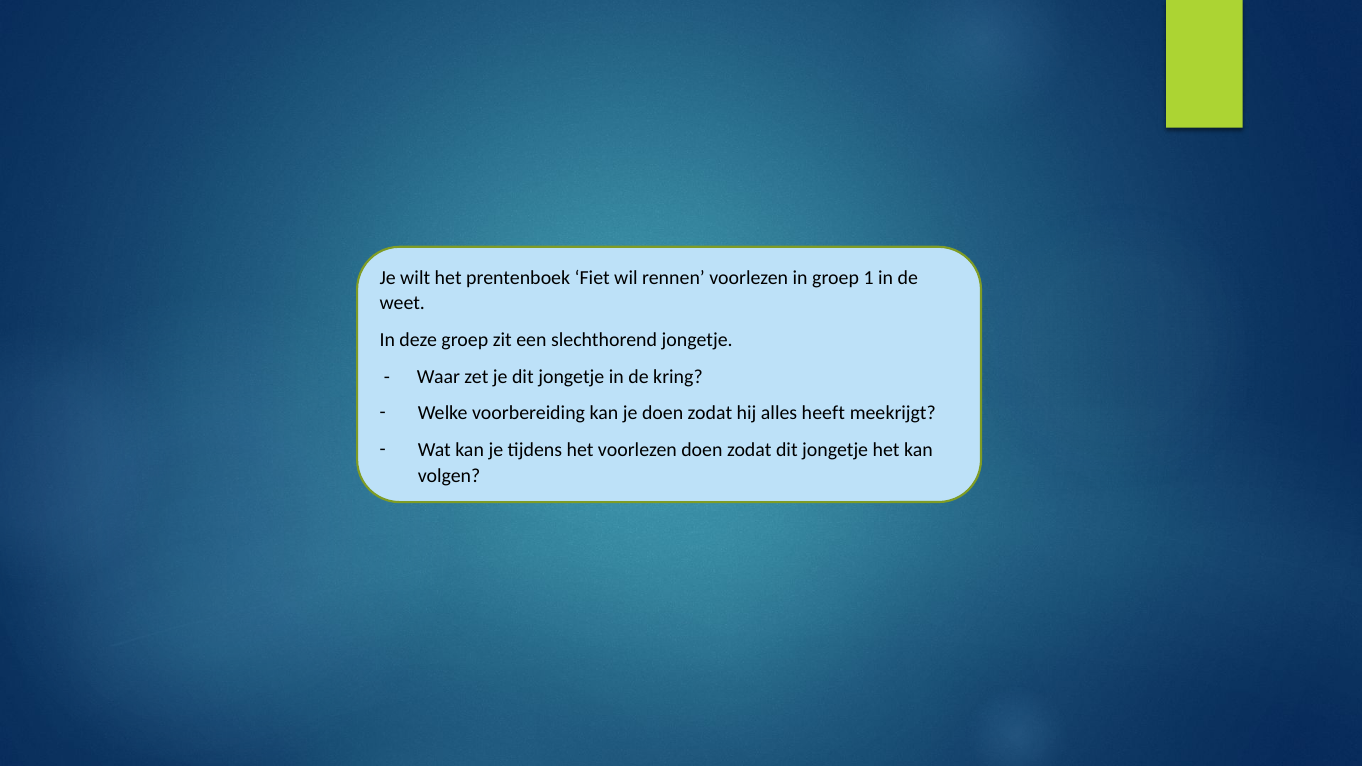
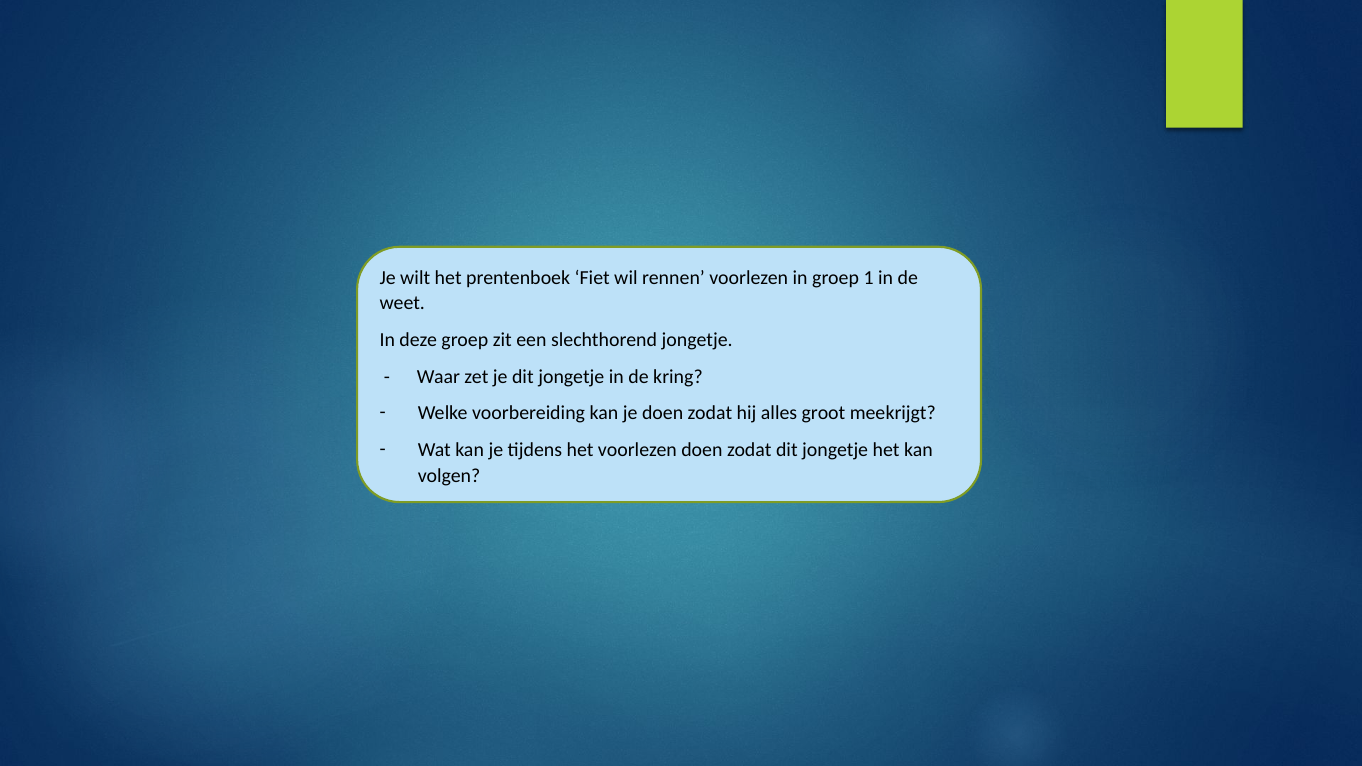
heeft: heeft -> groot (823, 414)
